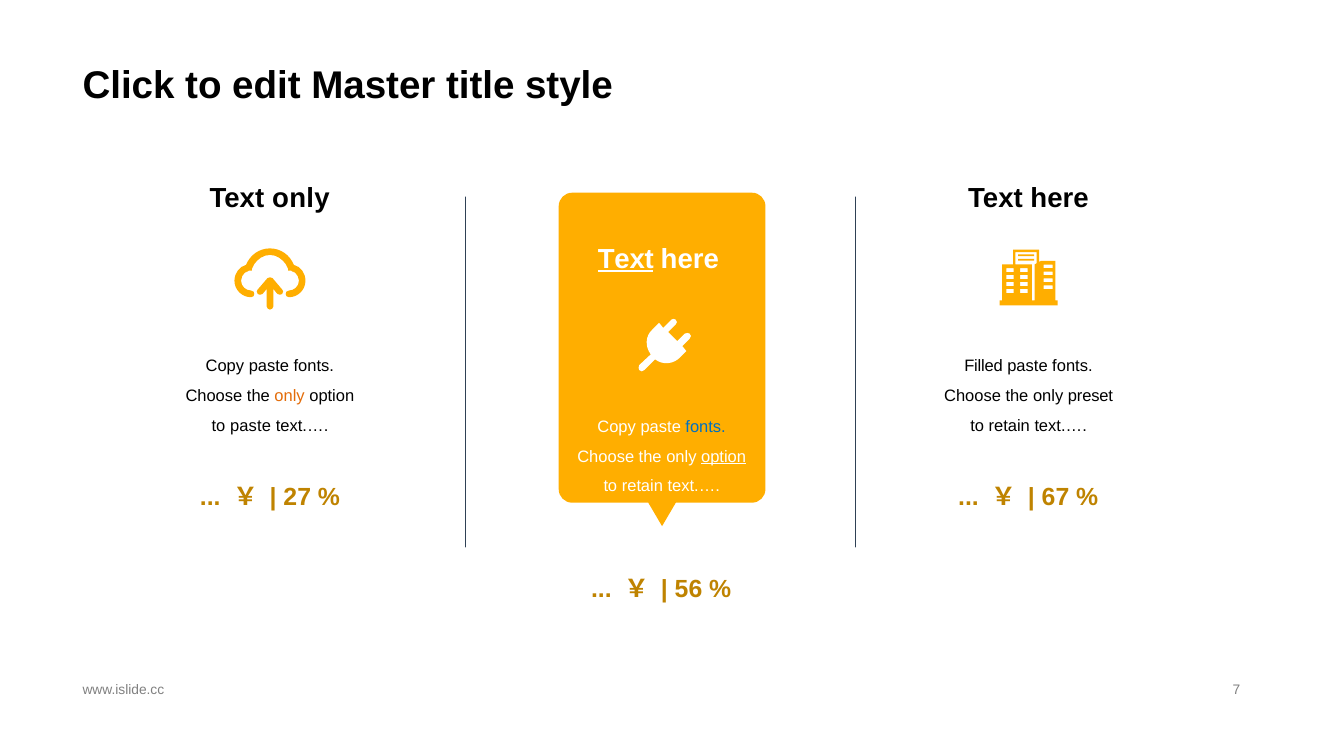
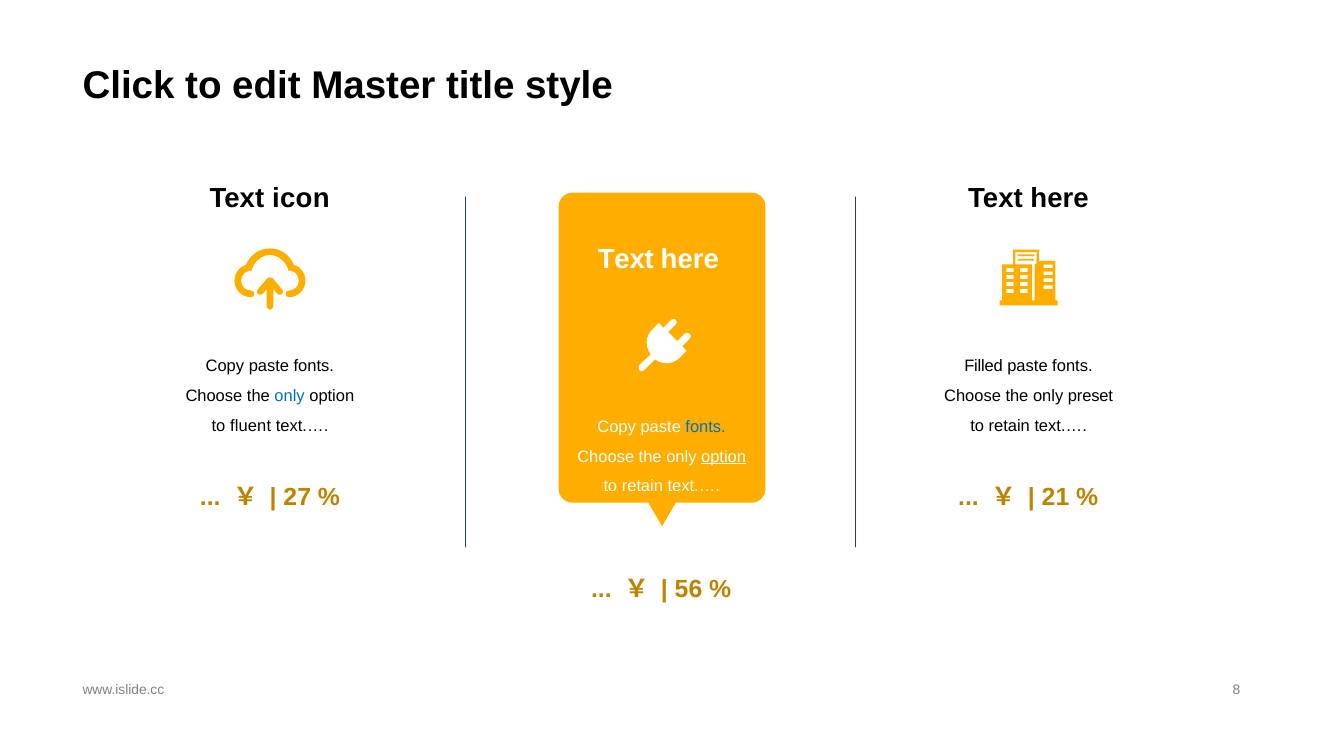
Text only: only -> icon (301, 199)
Text underline: present -> none (626, 260)
only colour: orange -> blue (290, 396)
to paste: paste -> fluent (251, 426)
67: 67 -> 21 (1055, 497)
7: 7 -> 8 (1236, 691)
